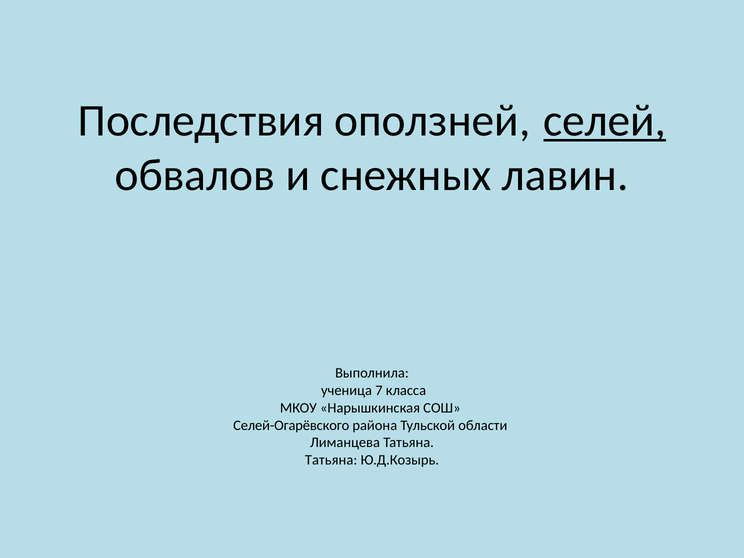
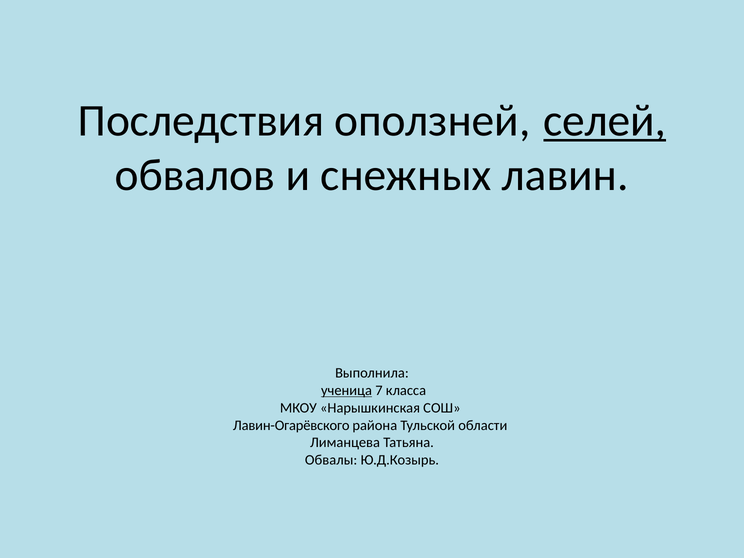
ученица underline: none -> present (346, 390)
Селей-Огарёвского: Селей-Огарёвского -> Лавин-Огарёвского (291, 425)
Татьяна: Татьяна -> Обвалы (331, 460)
